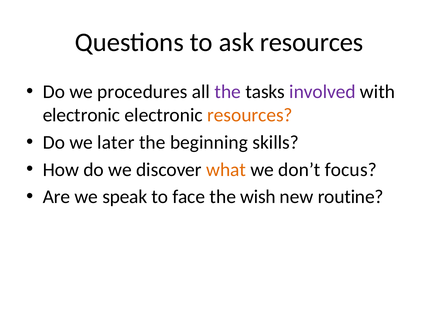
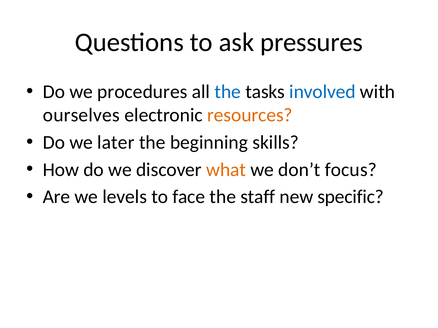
ask resources: resources -> pressures (312, 42)
the colour: purple -> blue (228, 92)
involved colour: purple -> blue (322, 92)
electronic: electronic -> ourselves (81, 115)
speak: speak -> levels (125, 197)
wish: wish -> staff (258, 197)
routine: routine -> specific (351, 197)
